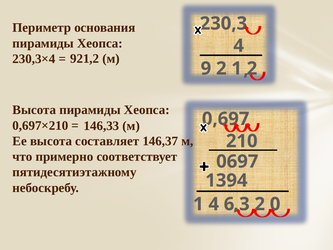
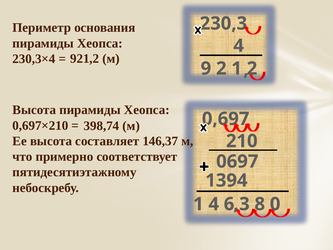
146,33: 146,33 -> 398,74 (101, 126)
3 2: 2 -> 8 (260, 204)
